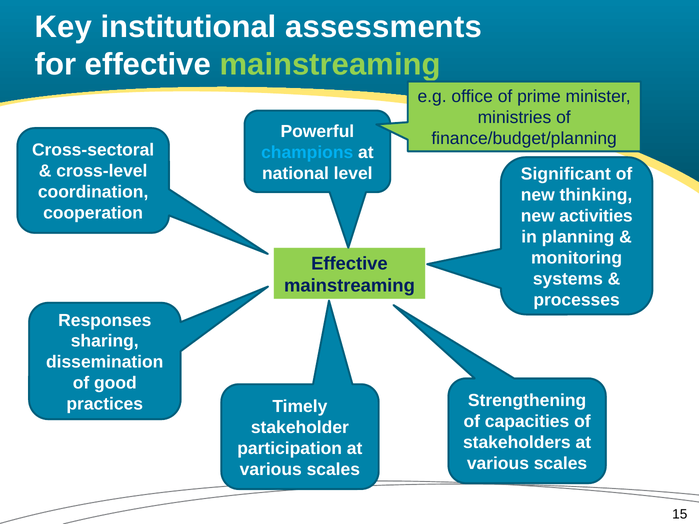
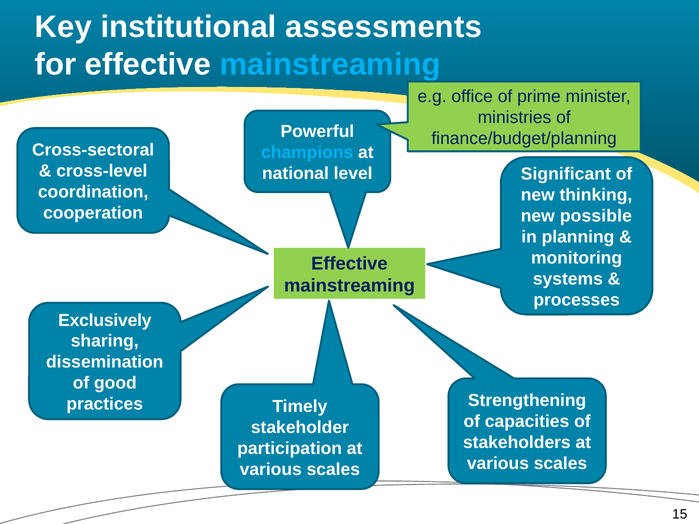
mainstreaming colour: light green -> light blue (330, 64)
activities: activities -> possible (596, 216)
Responses: Responses -> Exclusively (105, 320)
